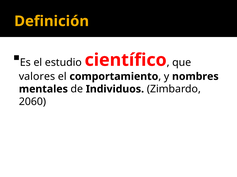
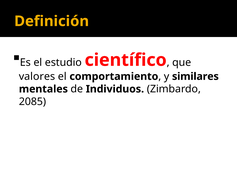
nombres: nombres -> similares (195, 77)
2060: 2060 -> 2085 (32, 102)
